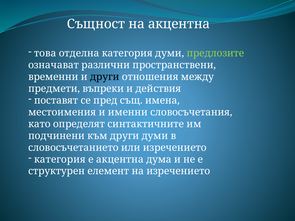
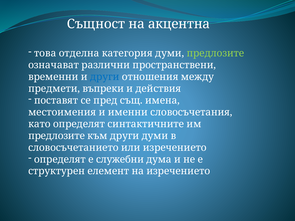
други colour: black -> blue (105, 77)
подчинени: подчинени -> предлозите (57, 136)
категория: категория -> определят (60, 160)
е акцентна: акцентна -> служебни (120, 160)
